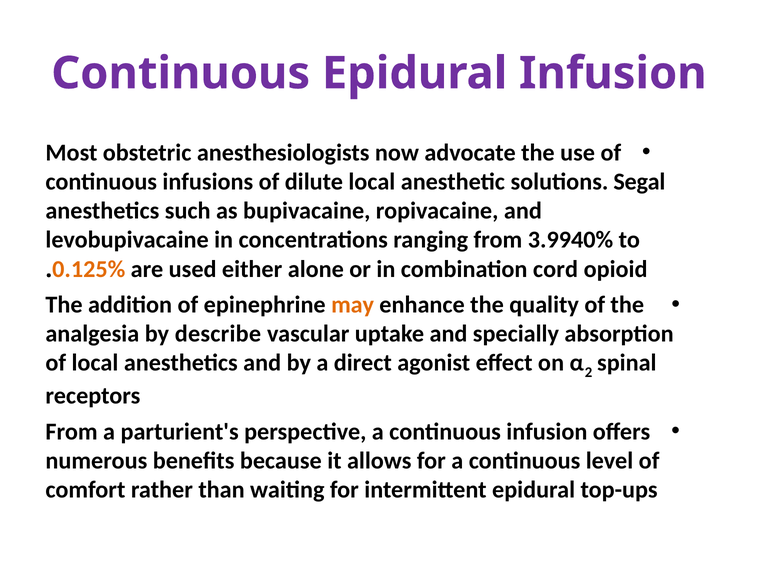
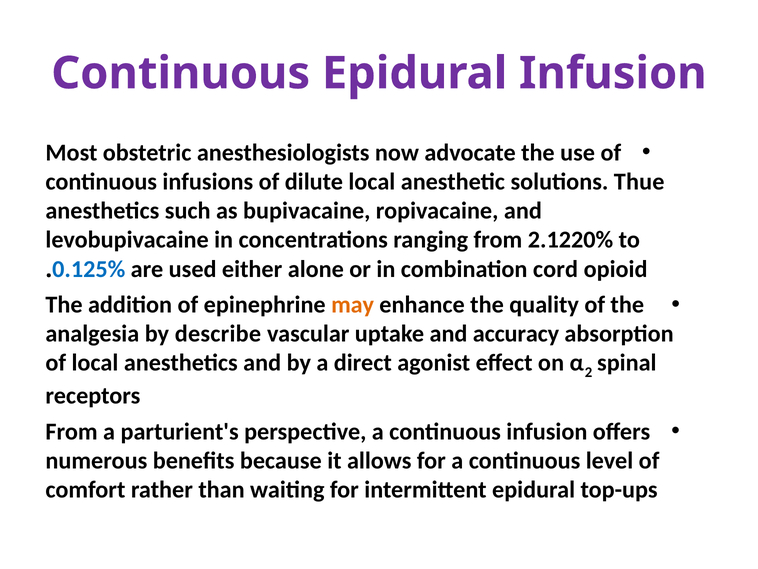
Segal: Segal -> Thue (639, 182)
3.9940%: 3.9940% -> 2.1220% (571, 240)
0.125% colour: orange -> blue (89, 269)
specially: specially -> accuracy (516, 334)
